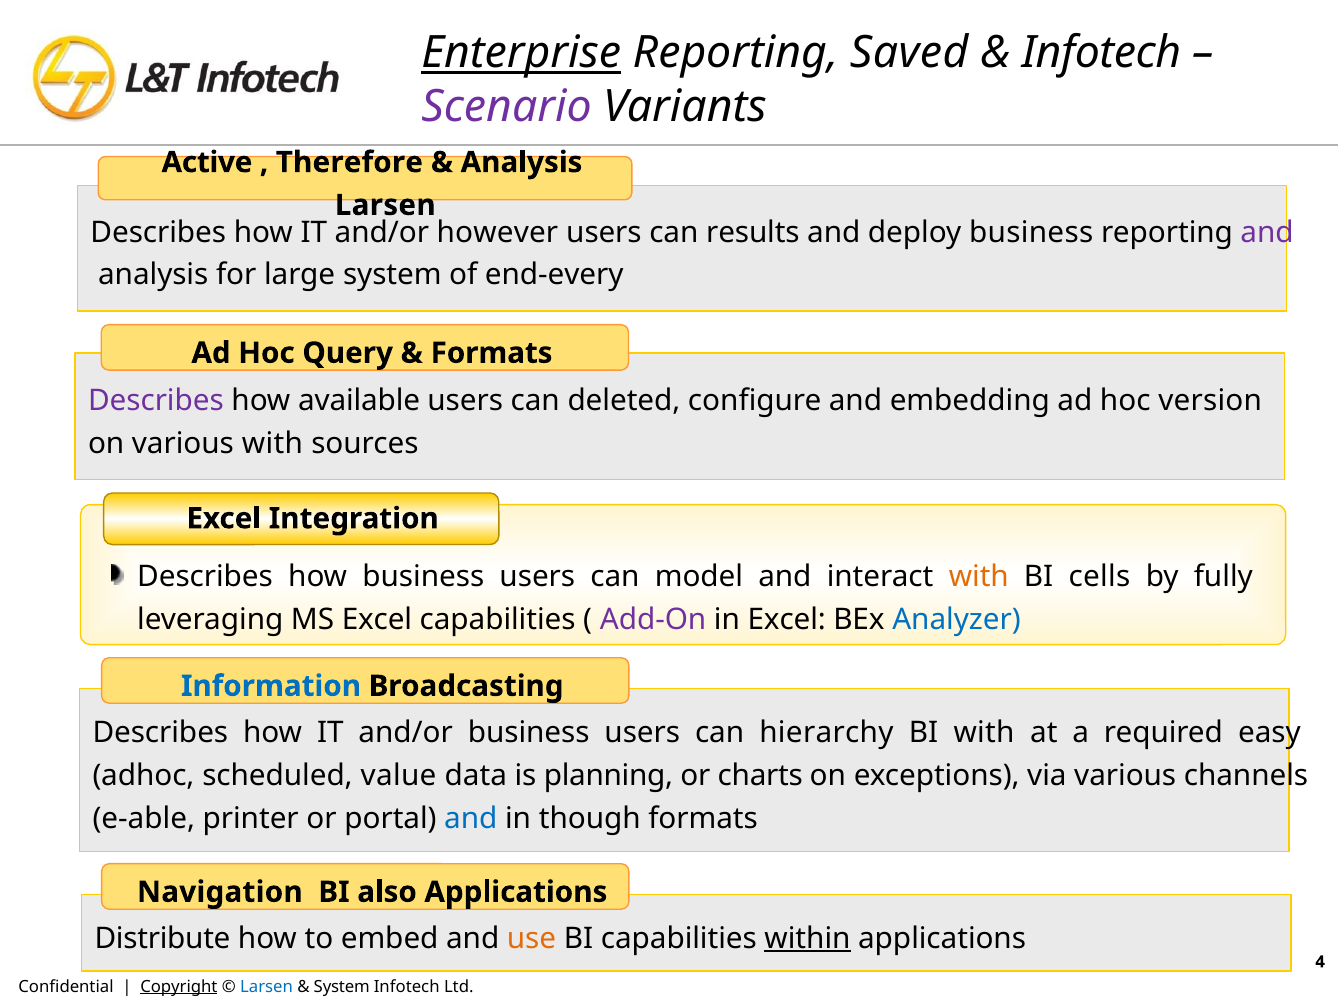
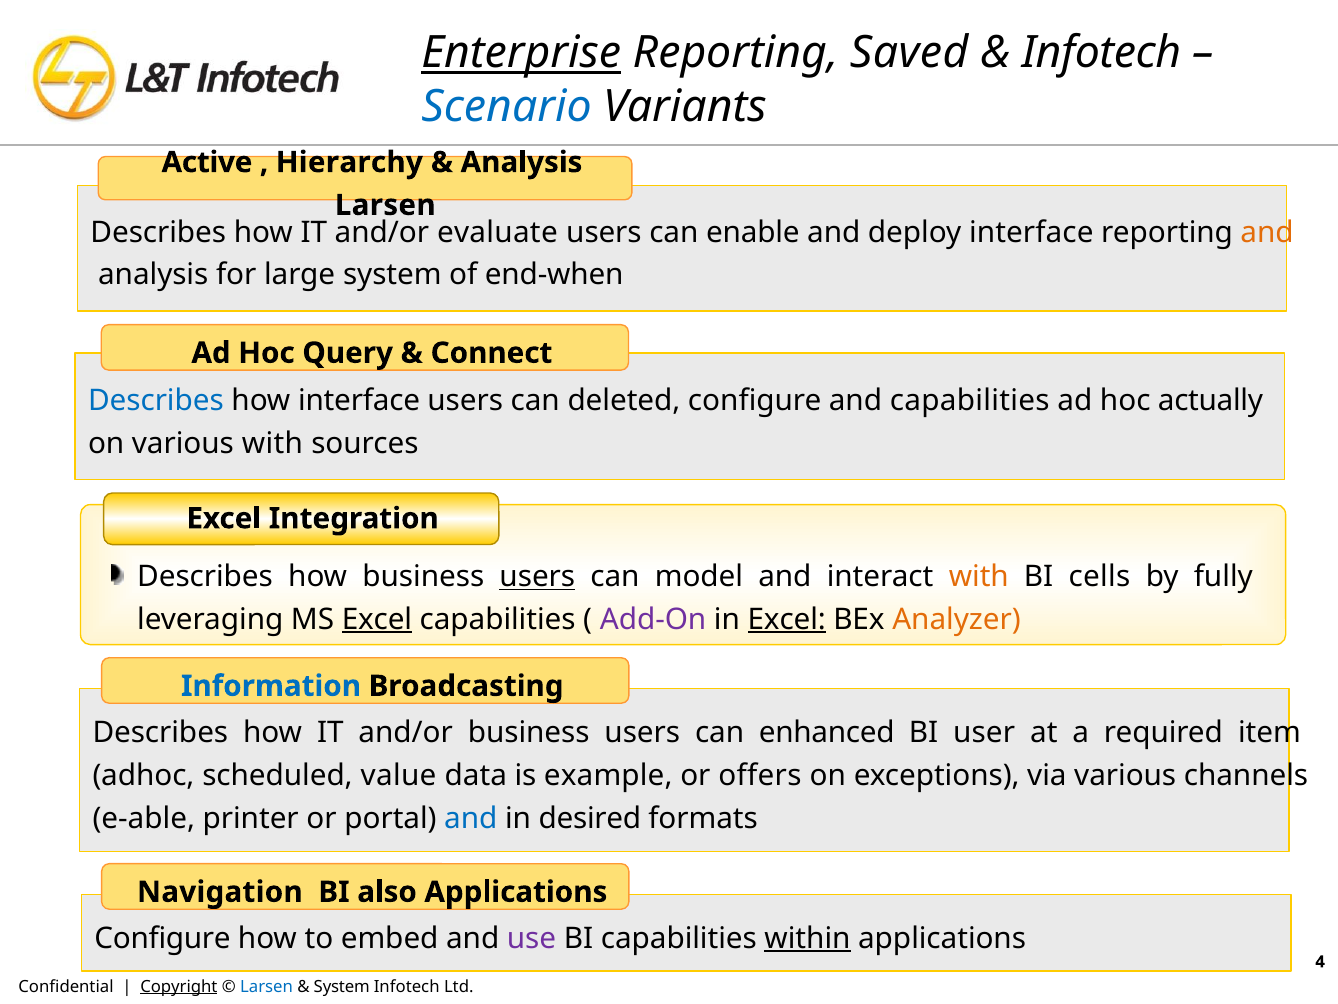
Scenario colour: purple -> blue (506, 107)
Therefore: Therefore -> Hierarchy (349, 162)
however: however -> evaluate (497, 232)
results: results -> enable (753, 232)
deploy business: business -> interface (1031, 232)
and colour: purple -> orange (1267, 232)
end-every: end-every -> end-when (554, 275)
Formats: Formats -> Connect (492, 353)
Describes colour: purple -> blue (156, 400)
how available: available -> interface (359, 400)
and embedding: embedding -> capabilities (970, 400)
version: version -> actually (1210, 400)
users underline: none -> present (537, 576)
Excel underline: none -> present (377, 619)
Excel underline: none -> present (787, 619)
Analyzer colour: blue -> orange (957, 619)
hierarchy: hierarchy -> enhanced (827, 733)
BI with: with -> user (984, 733)
easy: easy -> item (1269, 733)
planning: planning -> example (608, 775)
charts: charts -> offers (760, 775)
though: though -> desired (590, 818)
Distribute: Distribute -> Configure (163, 938)
use colour: orange -> purple (532, 938)
